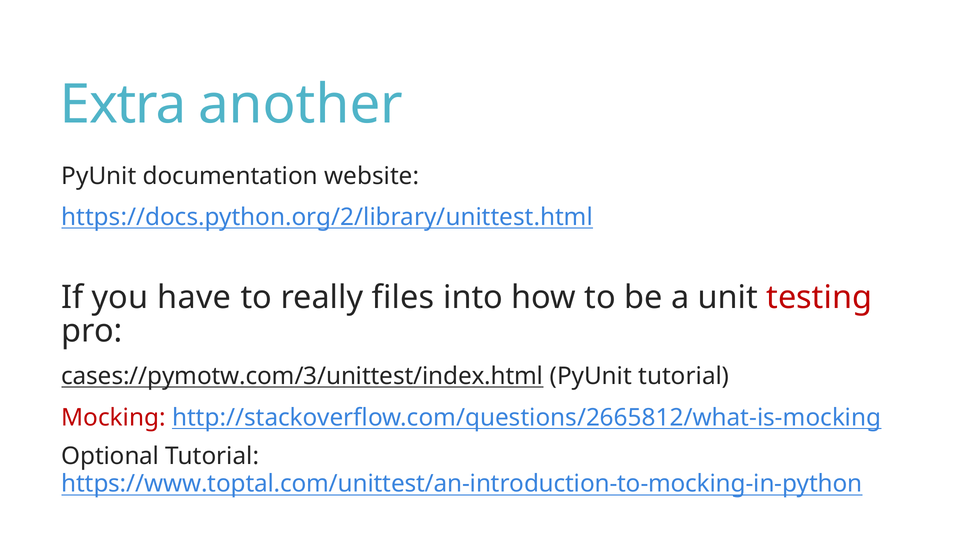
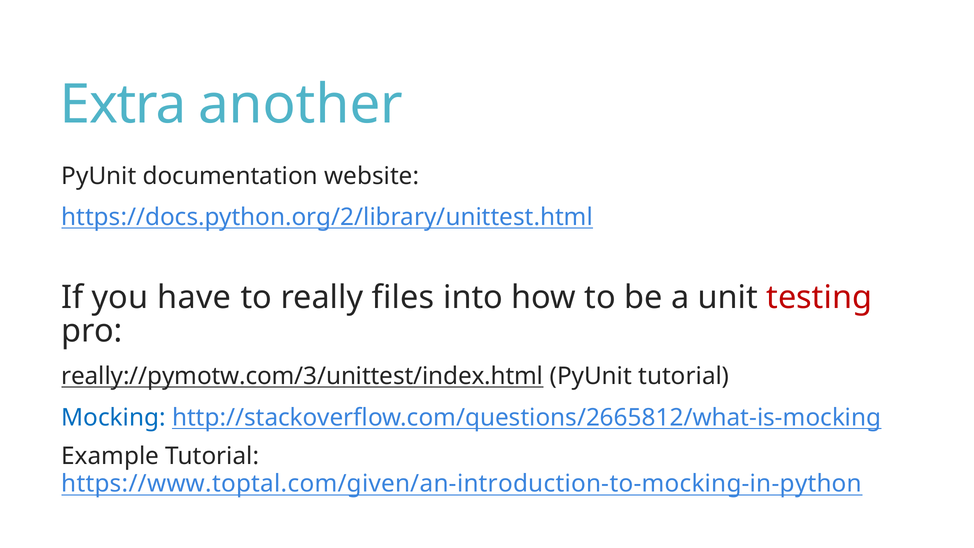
cases://pymotw.com/3/unittest/index.html: cases://pymotw.com/3/unittest/index.html -> really://pymotw.com/3/unittest/index.html (302, 376)
Mocking colour: red -> blue (114, 417)
Optional: Optional -> Example (110, 456)
https://www.toptal.com/unittest/an-introduction-to-mocking-in-python: https://www.toptal.com/unittest/an-introduction-to-mocking-in-python -> https://www.toptal.com/given/an-introduction-to-mocking-in-python (462, 484)
